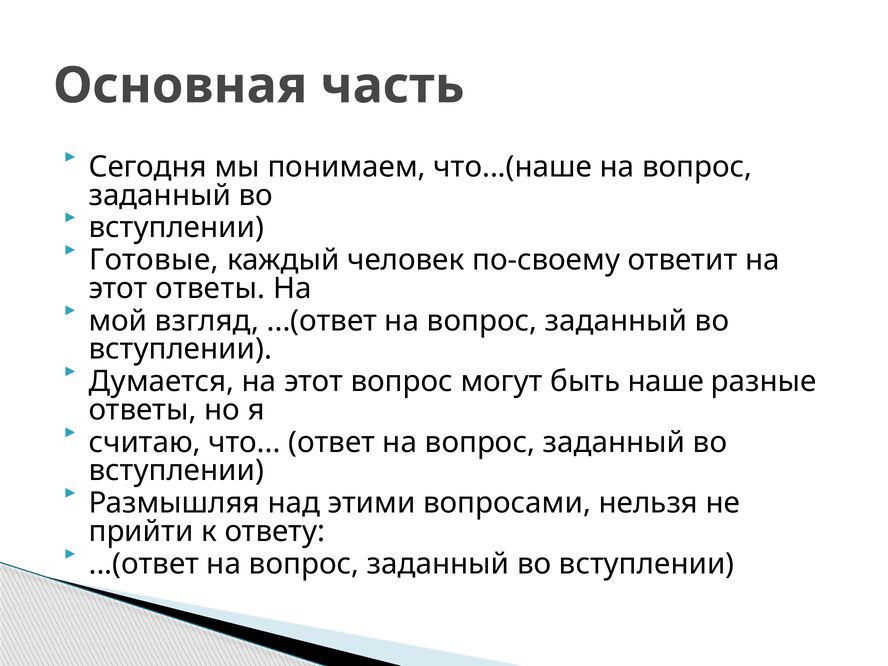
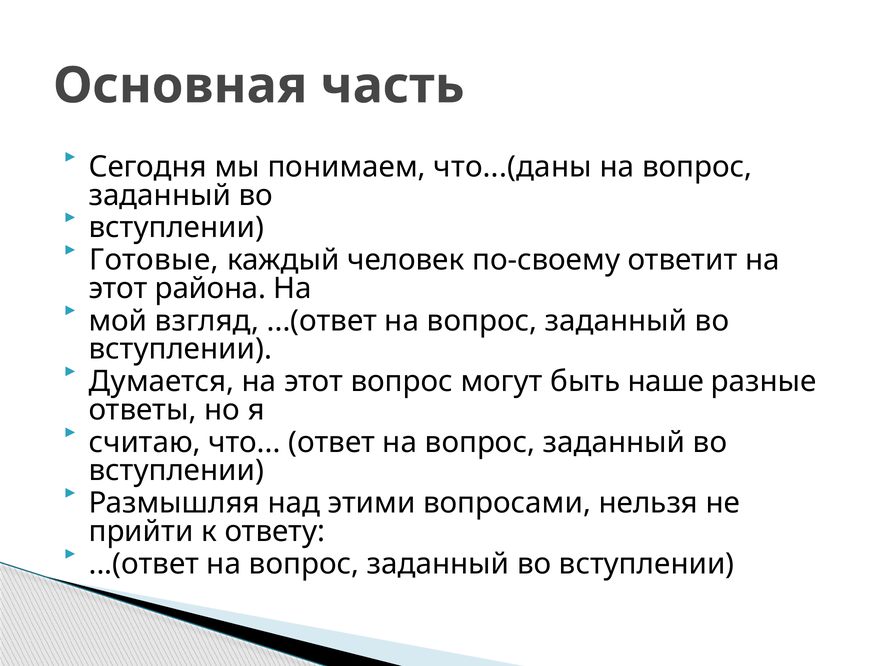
что...(наше: что...(наше -> что...(даны (513, 167)
этот ответы: ответы -> района (210, 288)
